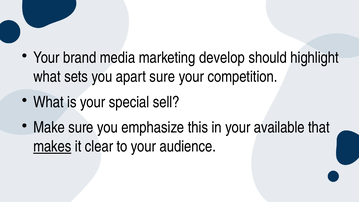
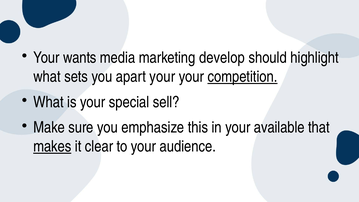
brand: brand -> wants (80, 58)
apart sure: sure -> your (162, 77)
competition underline: none -> present (243, 77)
